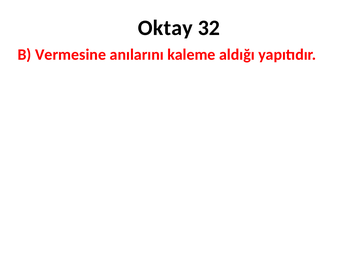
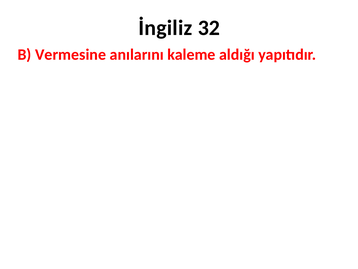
Oktay: Oktay -> İngiliz (165, 28)
